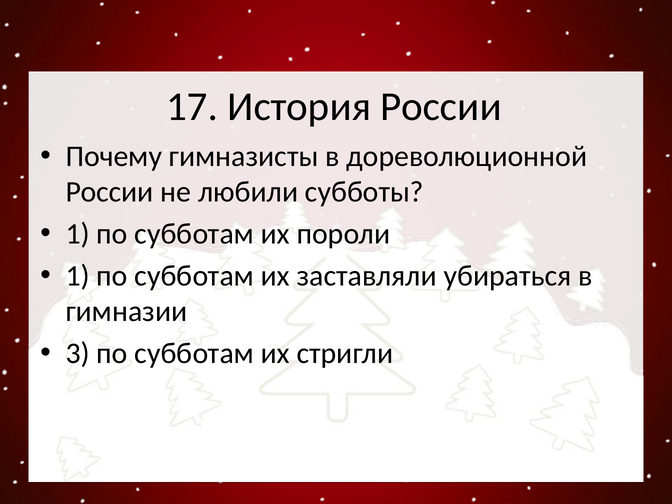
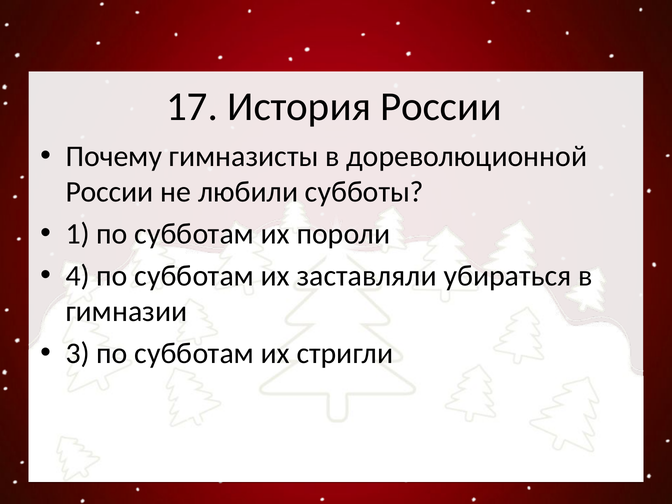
1: 1 -> 4 (78, 276)
